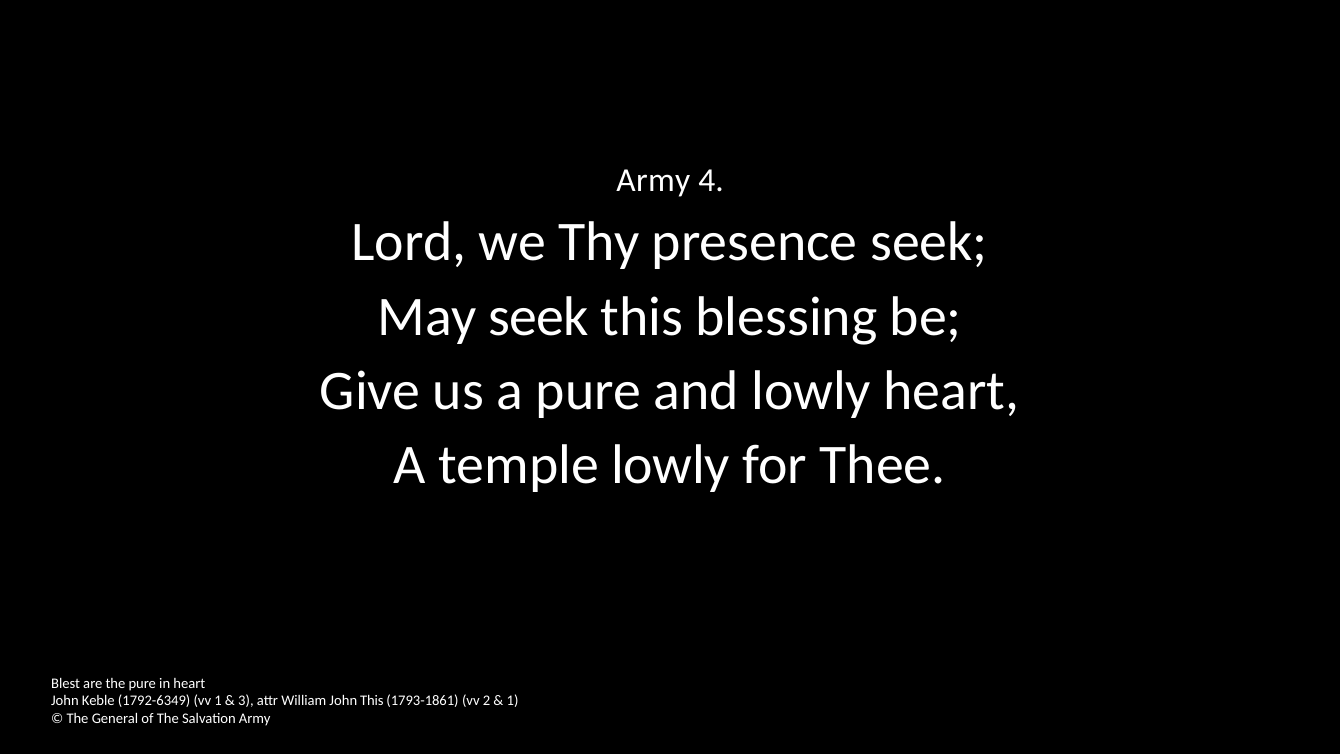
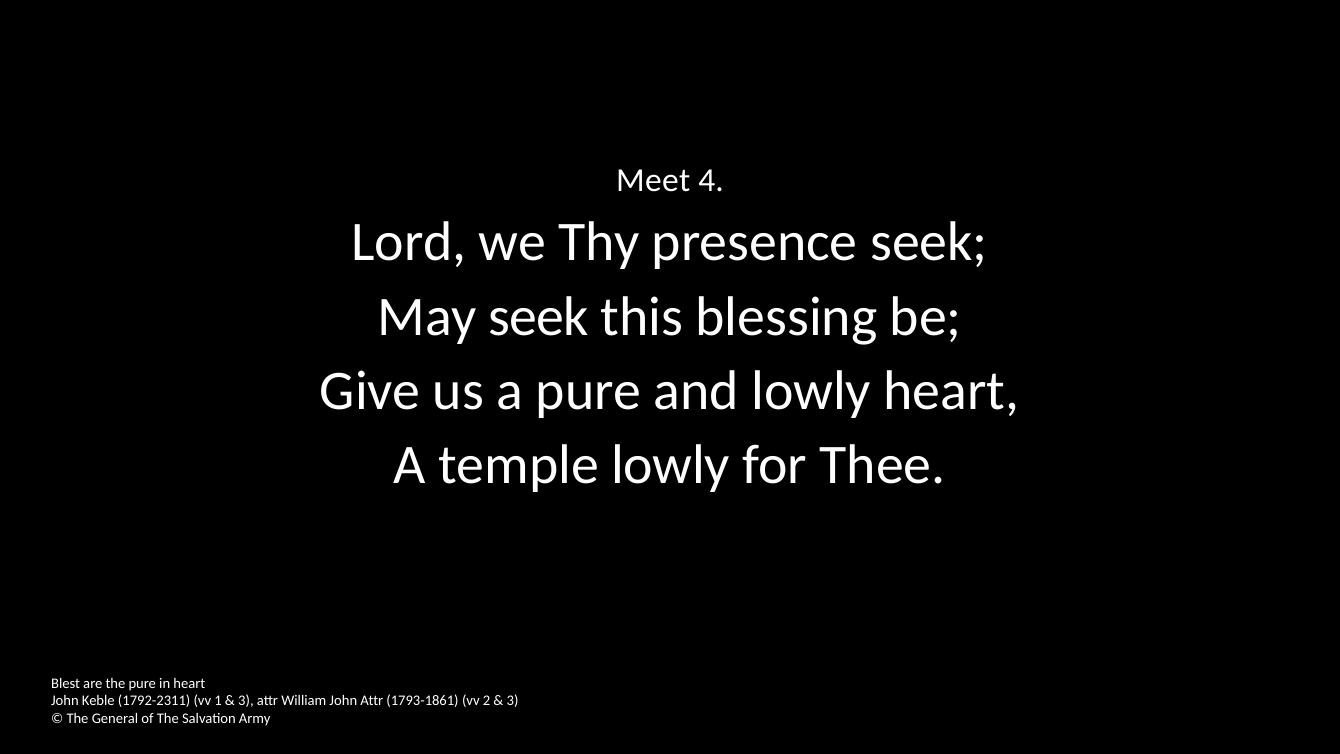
Army: Army -> Meet (653, 180)
1792-6349: 1792-6349 -> 1792-2311 (154, 701)
John This: This -> Attr (372, 701)
1: 1 -> 3 (513, 701)
